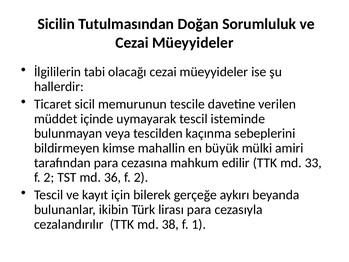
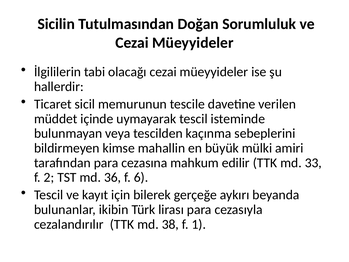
36 f 2: 2 -> 6 (141, 177)
